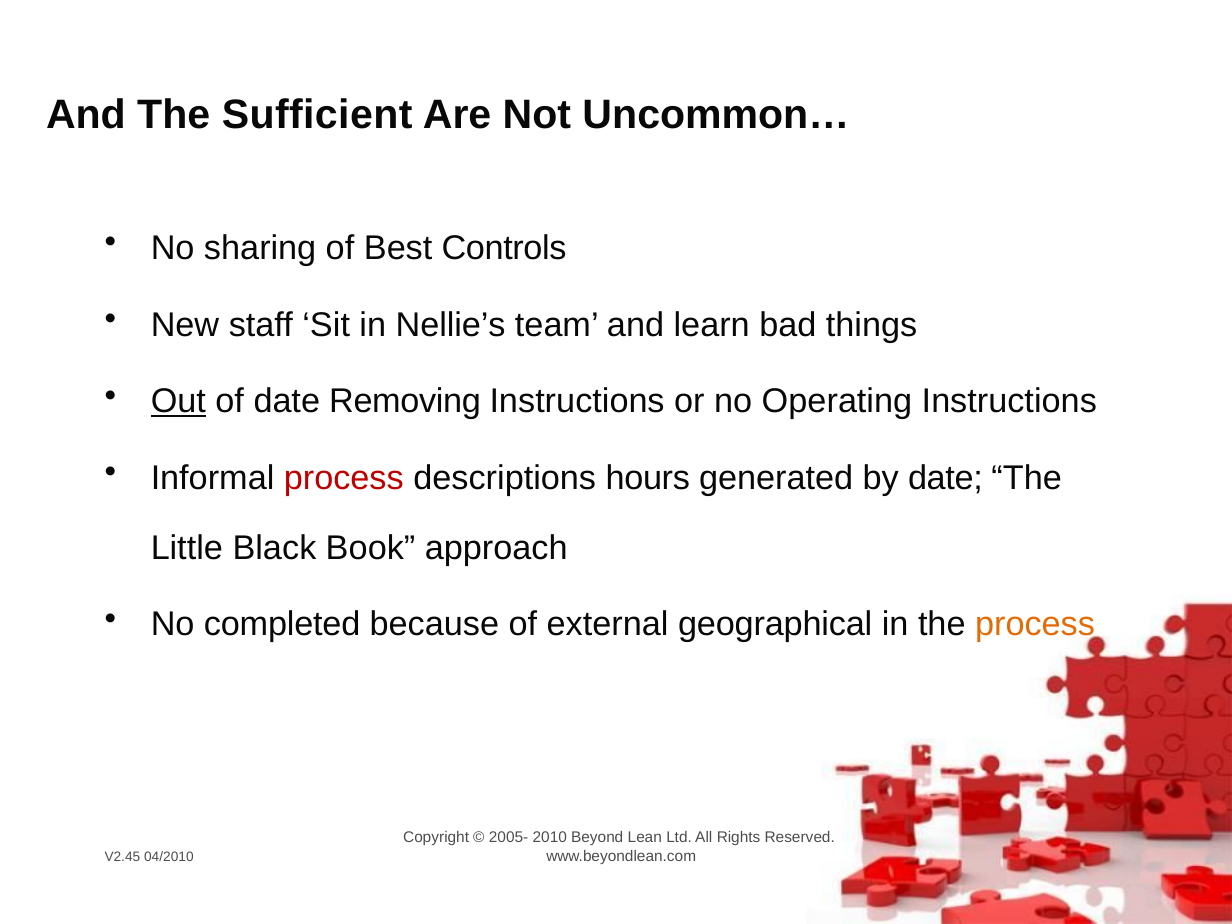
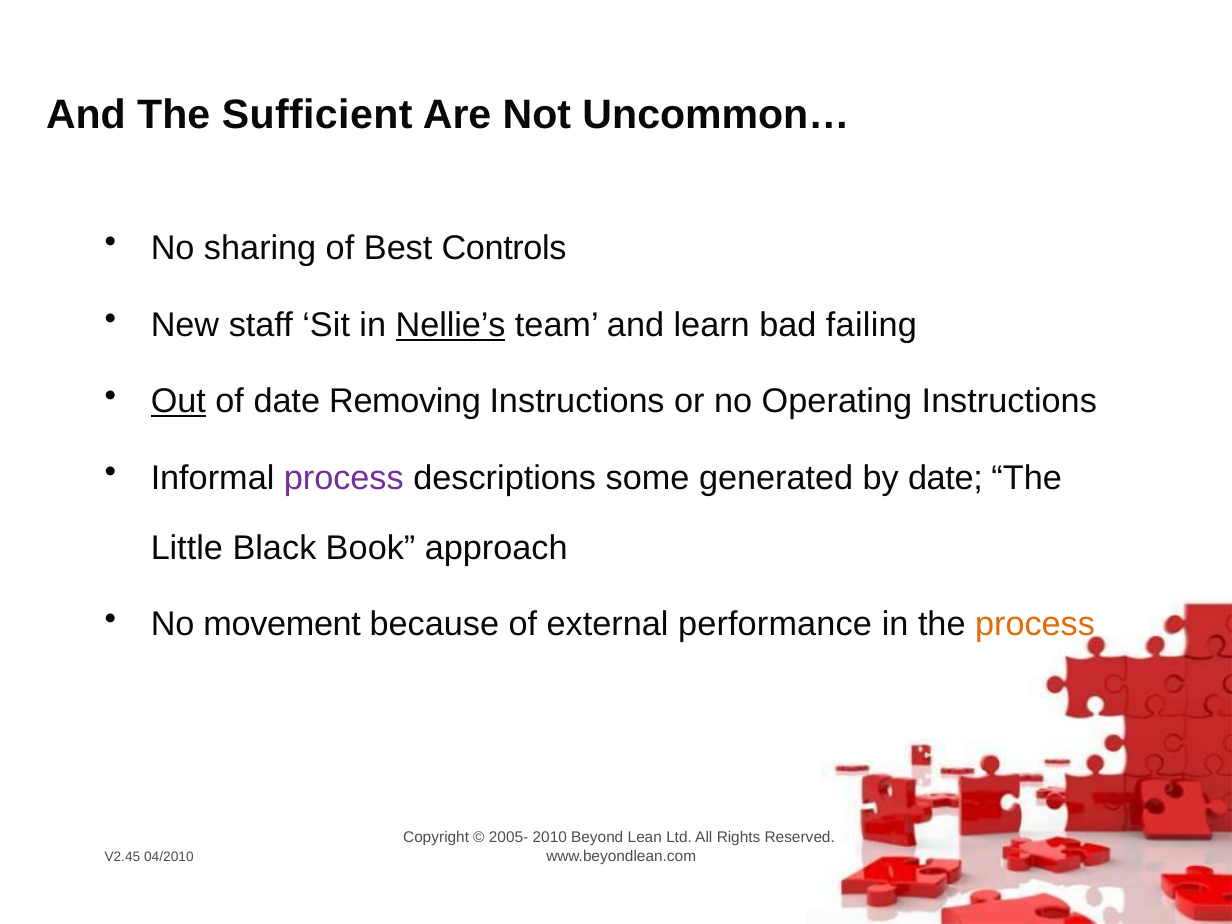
Nellie’s underline: none -> present (451, 325)
things: things -> failing (871, 325)
process colour: red -> purple (344, 478)
hours: hours -> some (648, 478)
completed: completed -> movement (282, 625)
geographical: geographical -> performance (775, 625)
